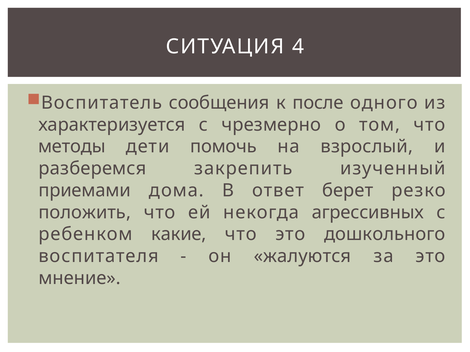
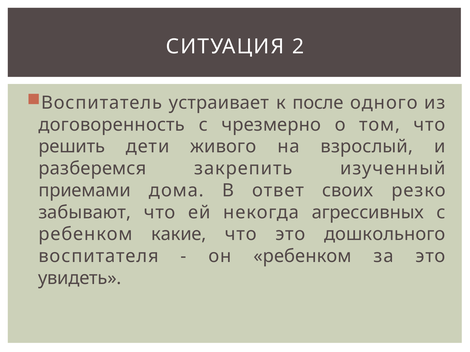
4: 4 -> 2 (298, 47)
сообщения: сообщения -> устраивает (219, 103)
характеризуется: характеризуется -> договоренность (112, 125)
методы: методы -> решить (72, 147)
помочь: помочь -> живого (223, 147)
берет: берет -> своих (348, 191)
положить: положить -> забывают (85, 213)
он жалуются: жалуются -> ребенком (302, 257)
мнение: мнение -> увидеть (80, 279)
